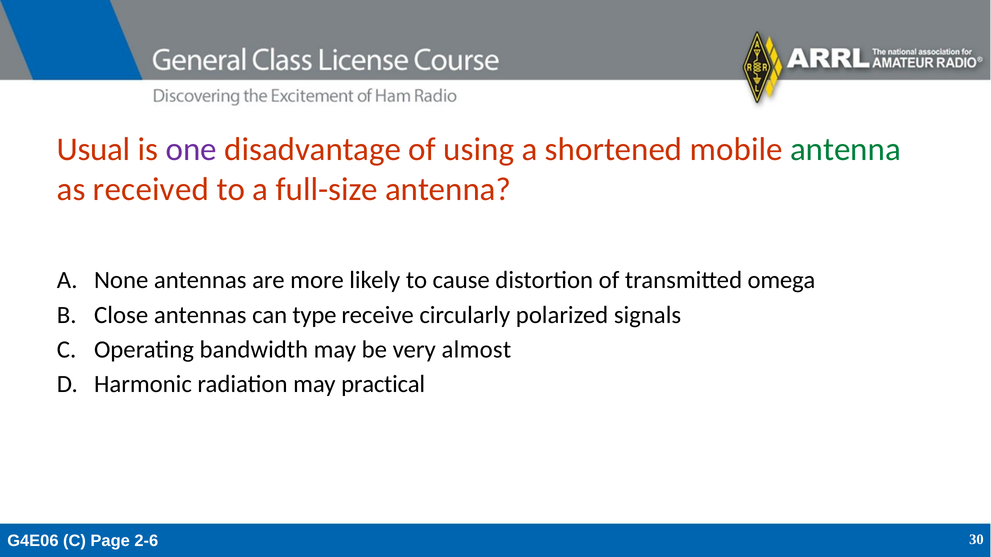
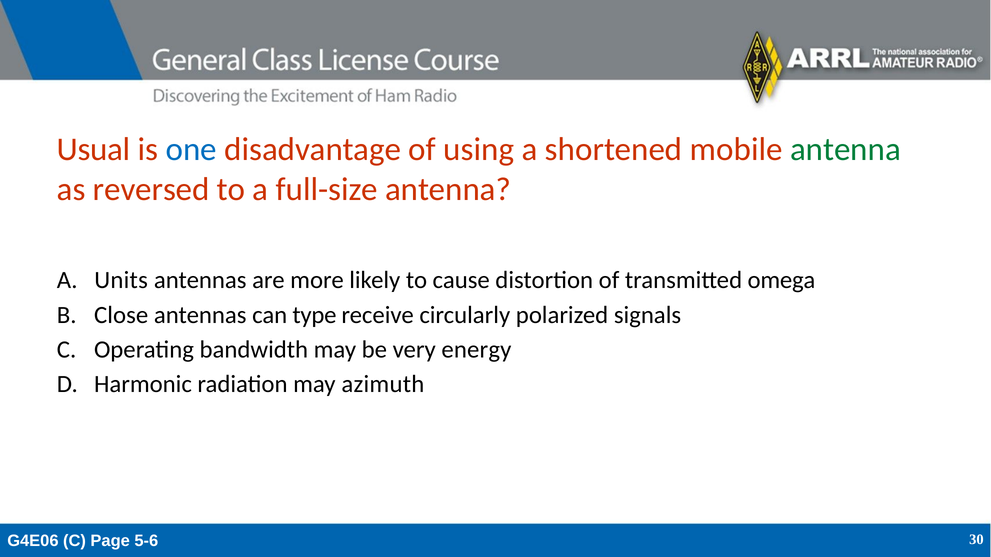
one colour: purple -> blue (191, 150)
received: received -> reversed (151, 189)
None: None -> Units (121, 280)
almost: almost -> energy (476, 350)
practical: practical -> azimuth (383, 384)
2-6: 2-6 -> 5-6 (146, 541)
